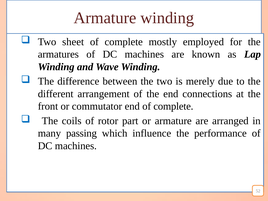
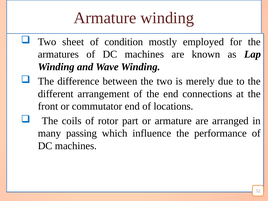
complete: complete -> condition (124, 42)
end of complete: complete -> locations (173, 106)
